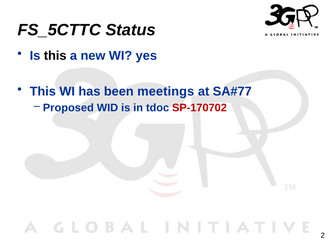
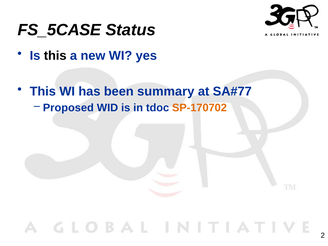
FS_5CTTC: FS_5CTTC -> FS_5CASE (59, 30)
meetings: meetings -> summary (166, 91)
SP-170702 colour: red -> orange (199, 108)
